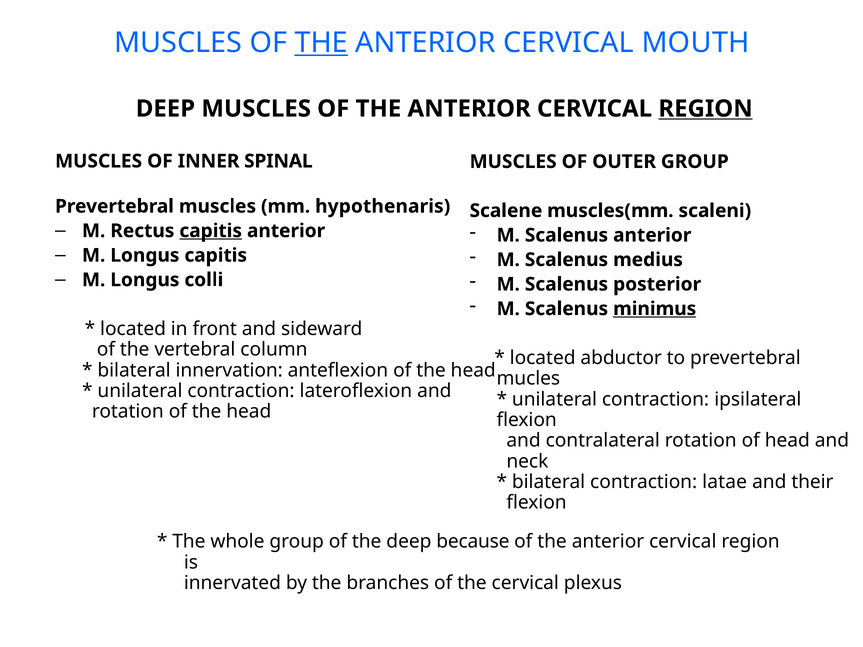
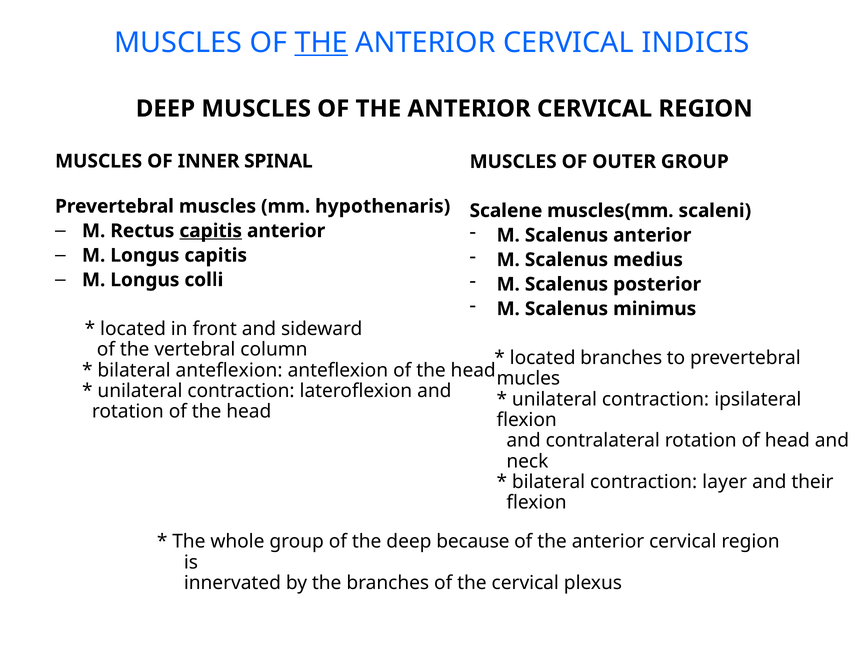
MOUTH: MOUTH -> INDICIS (696, 43)
REGION underline: present -> none (706, 109)
minimus underline: present -> none (655, 309)
located abductor: abductor -> branches (621, 358)
bilateral innervation: innervation -> anteflexion (229, 370)
latae: latae -> layer (725, 482)
